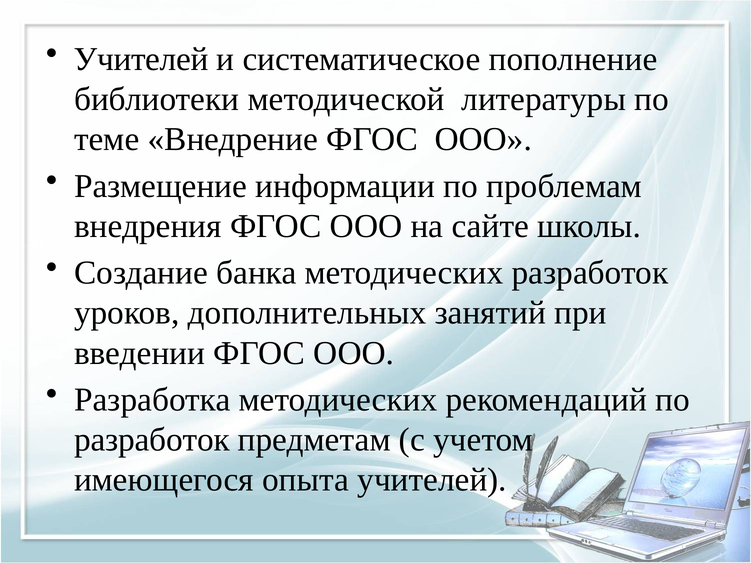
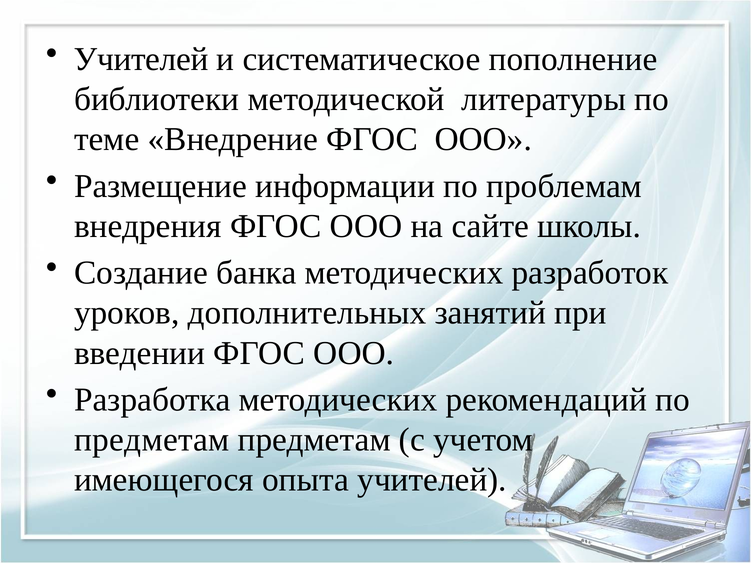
разработок: разработок -> предметам (152, 440)
